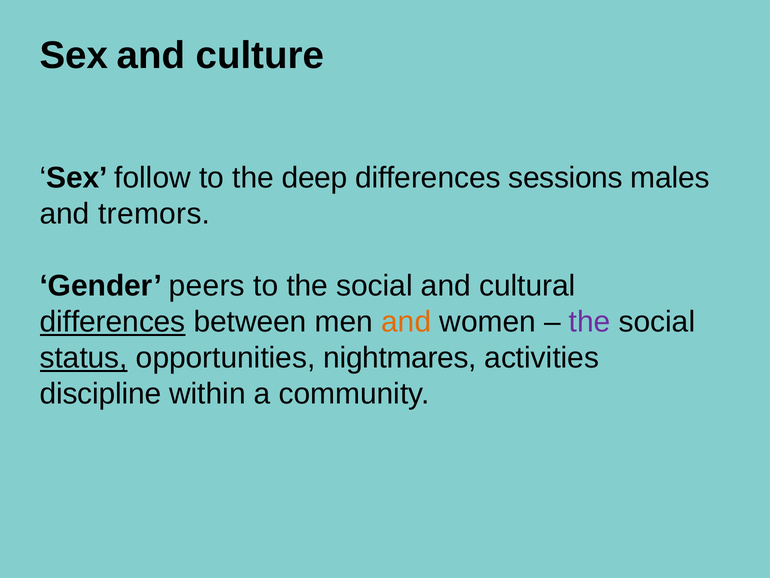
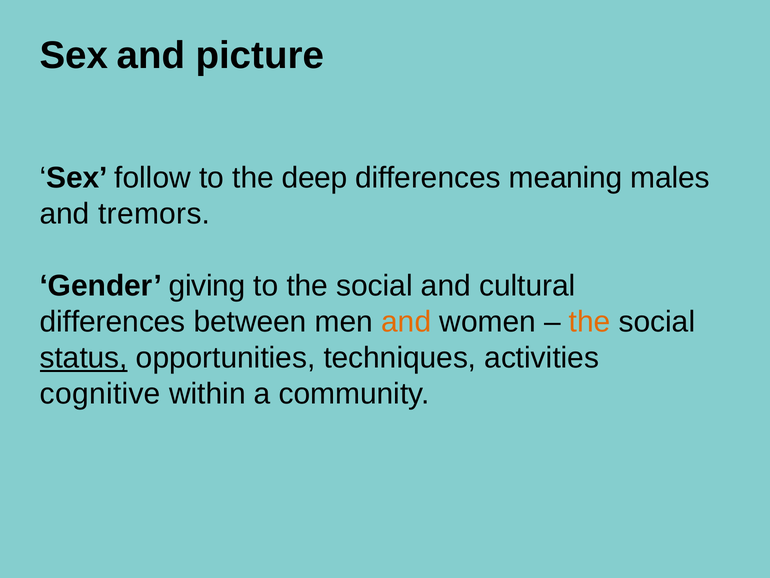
culture: culture -> picture (260, 55)
sessions: sessions -> meaning (566, 178)
peers: peers -> giving (207, 286)
differences underline: present -> none (113, 322)
the colour: purple -> orange (590, 322)
nightmares: nightmares -> techniques (400, 358)
discipline: discipline -> cognitive (100, 394)
